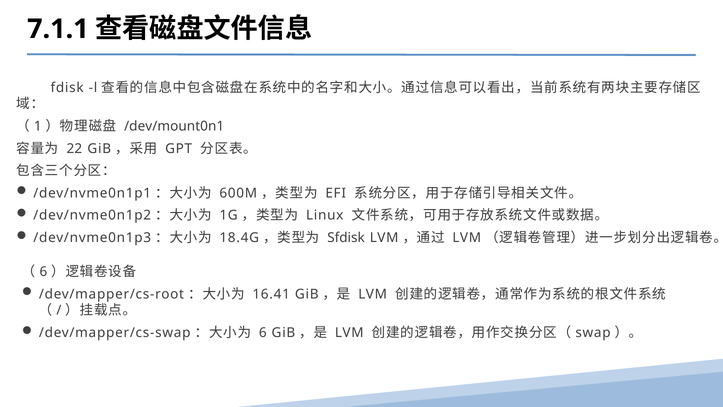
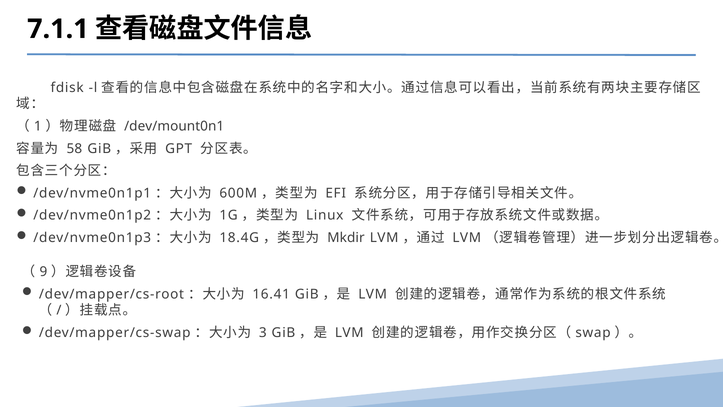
22: 22 -> 58 (74, 148)
Sfdisk: Sfdisk -> Mkdir (346, 238)
6: 6 -> 9 (43, 272)
6: 6 -> 3 (263, 333)
